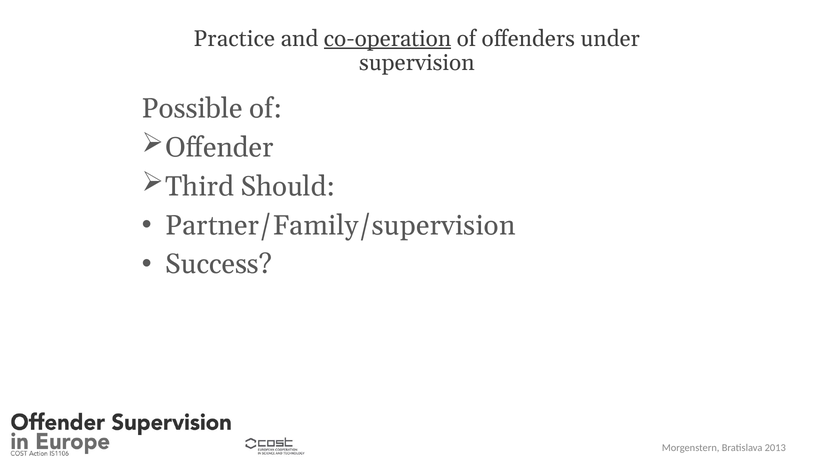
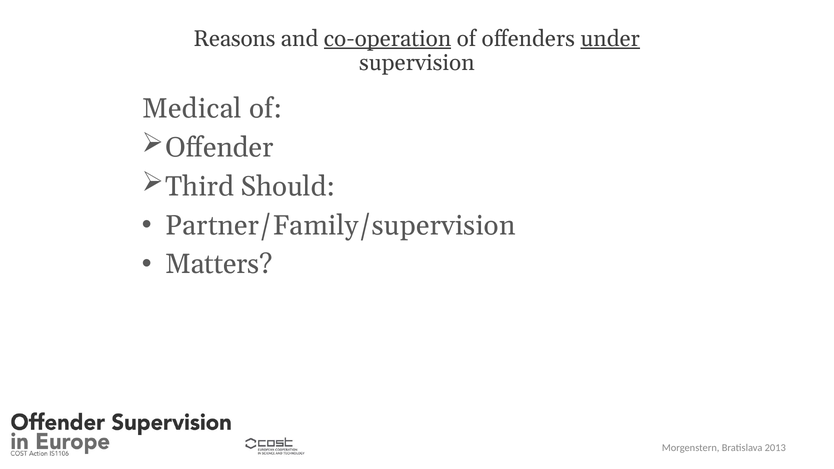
Practice: Practice -> Reasons (234, 39)
under underline: none -> present (610, 39)
Possible: Possible -> Medical (192, 109)
Success: Success -> Matters (219, 264)
